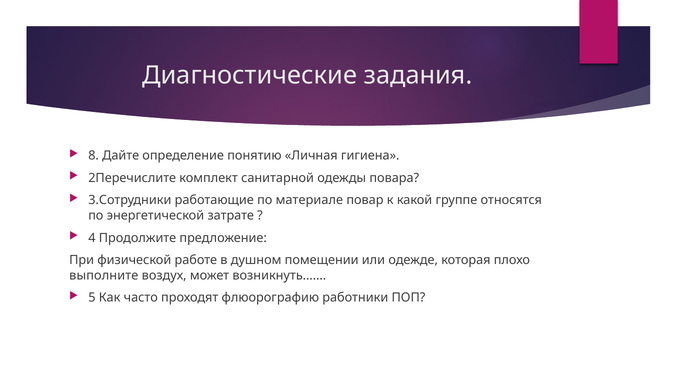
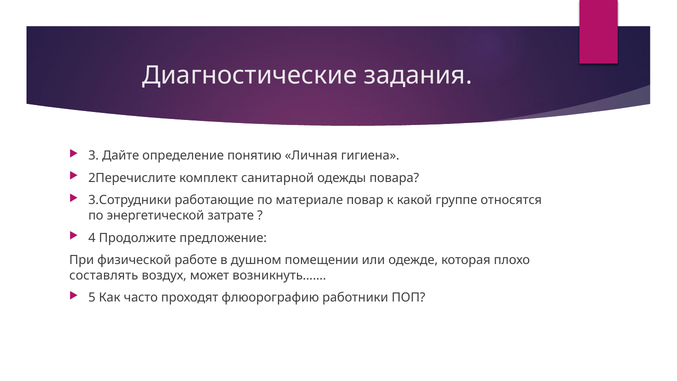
8: 8 -> 3 (94, 156)
выполните: выполните -> составлять (104, 275)
